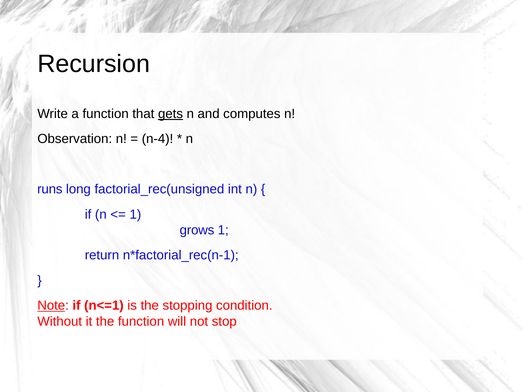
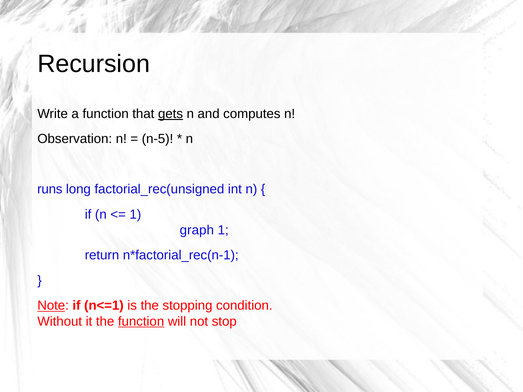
n-4: n-4 -> n-5 (158, 139)
grows: grows -> graph (197, 230)
function underline: none -> present (141, 322)
